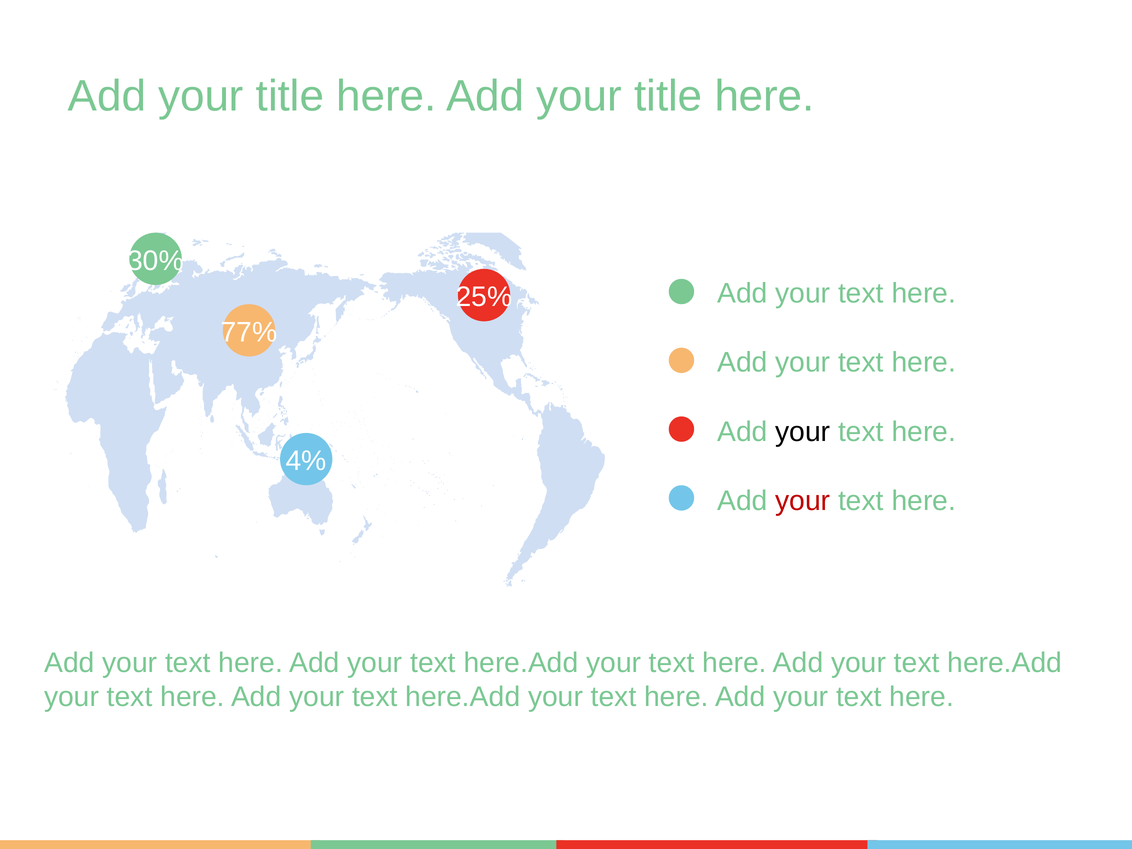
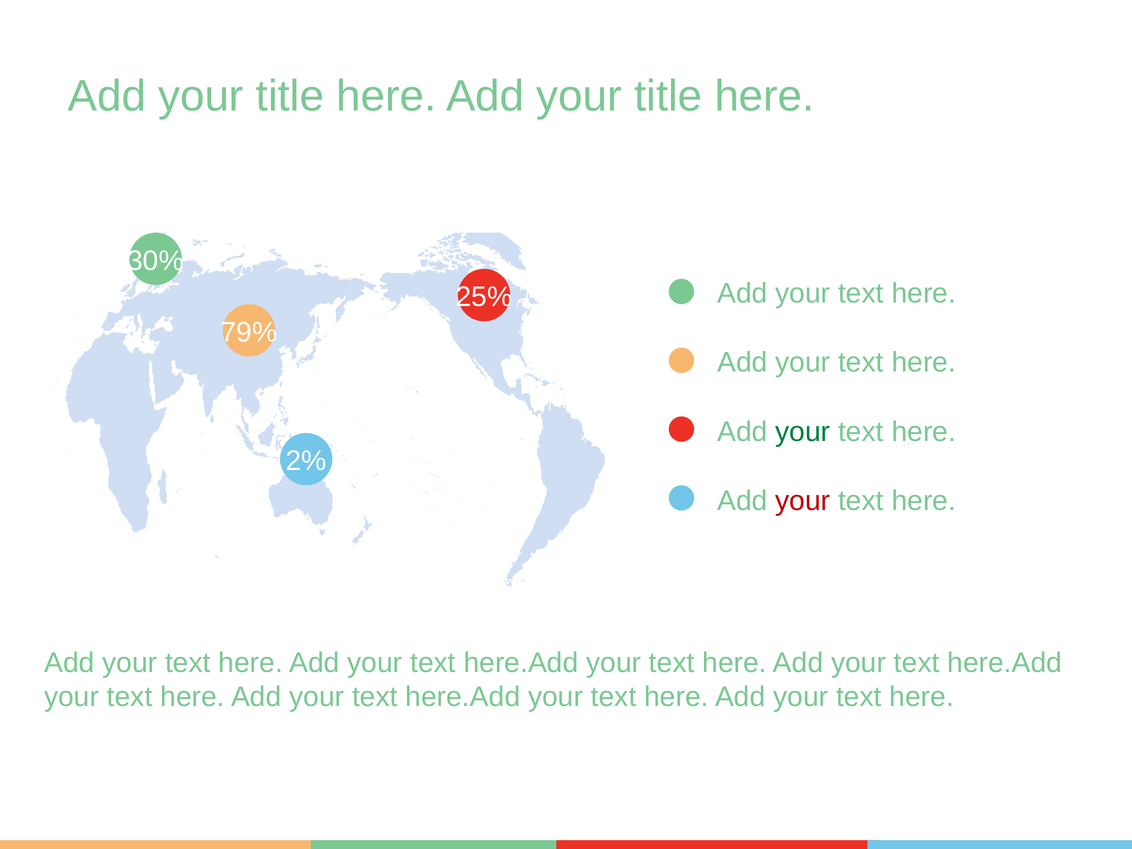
77%: 77% -> 79% (249, 332)
your colour: black -> green (803, 432)
4%: 4% -> 2% (306, 461)
